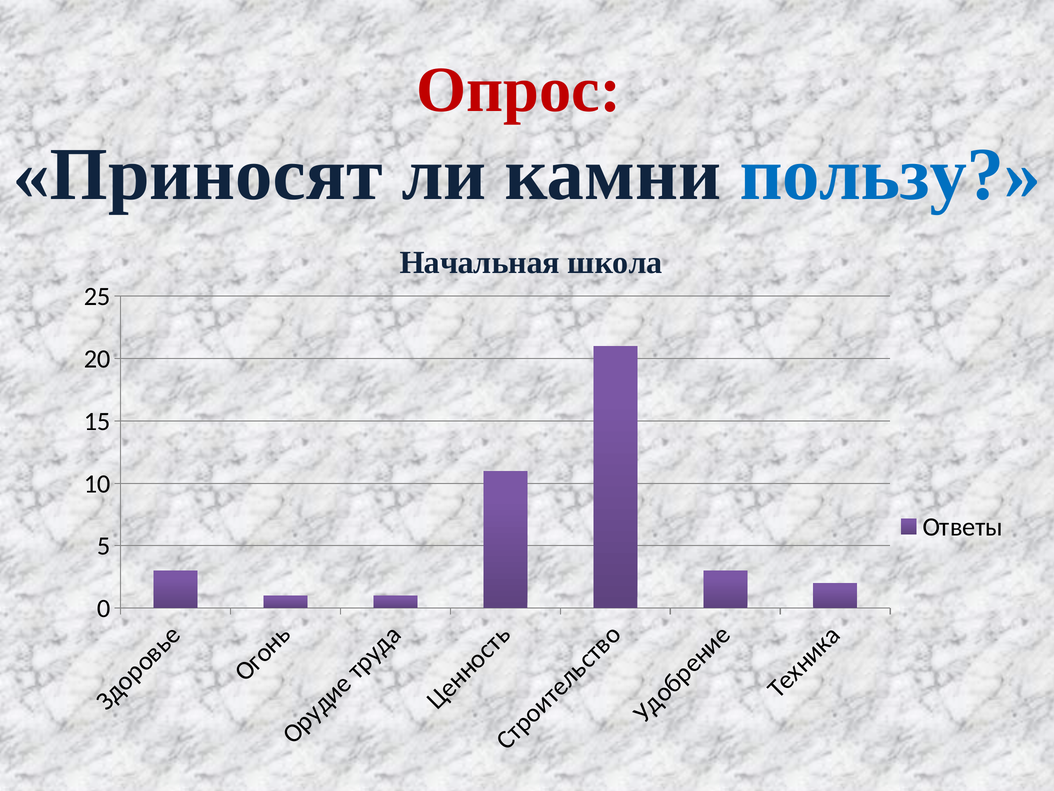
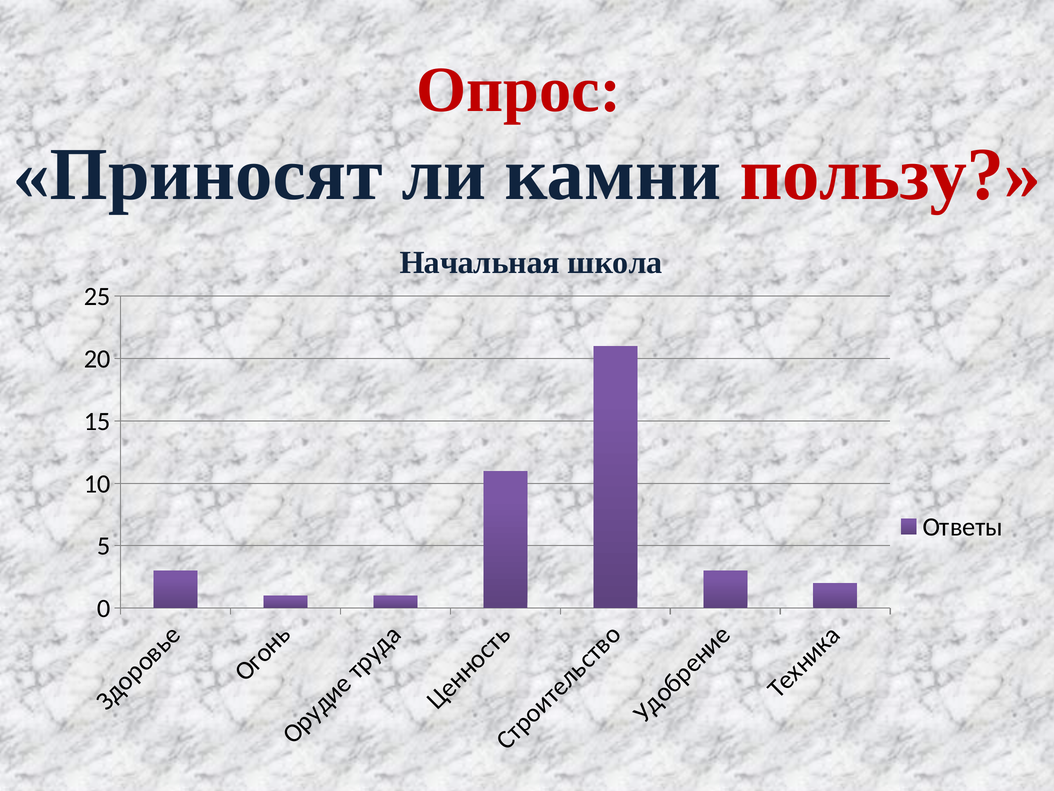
пользу colour: blue -> red (890, 174)
